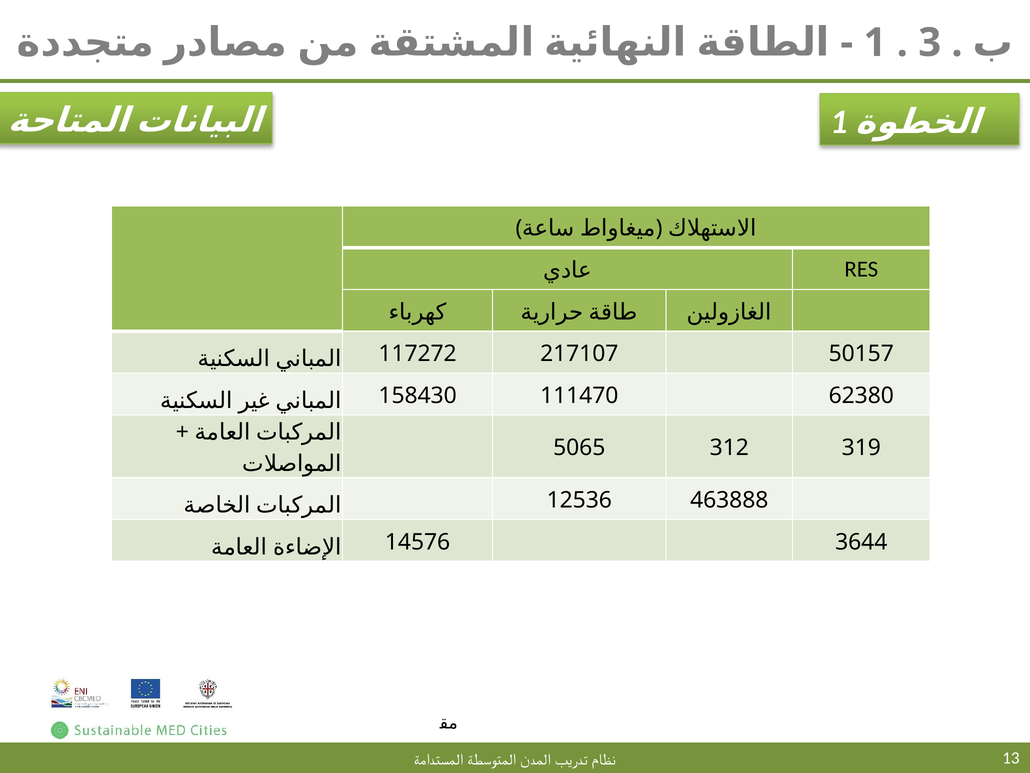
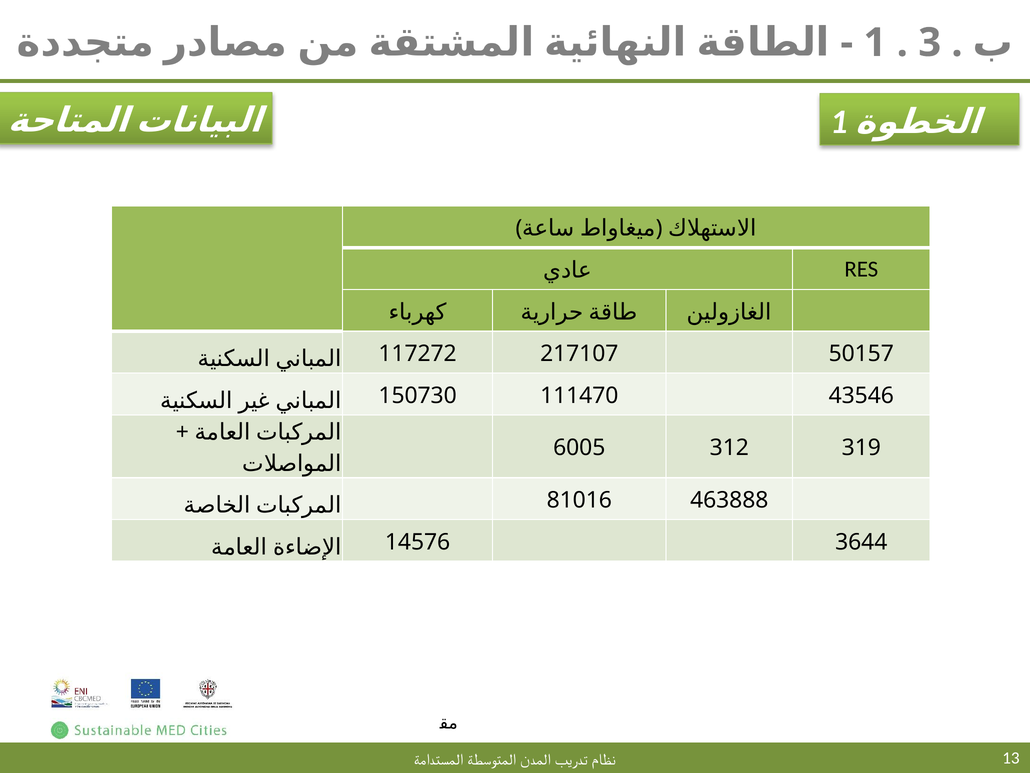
158430: 158430 -> 150730 (418, 395)
62380: 62380 -> 43546 (861, 395)
5065: 5065 -> 6005 (579, 448)
12536: 12536 -> 81016 (579, 500)
